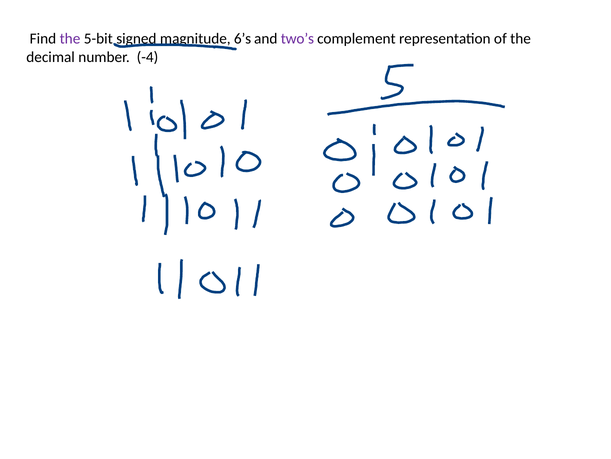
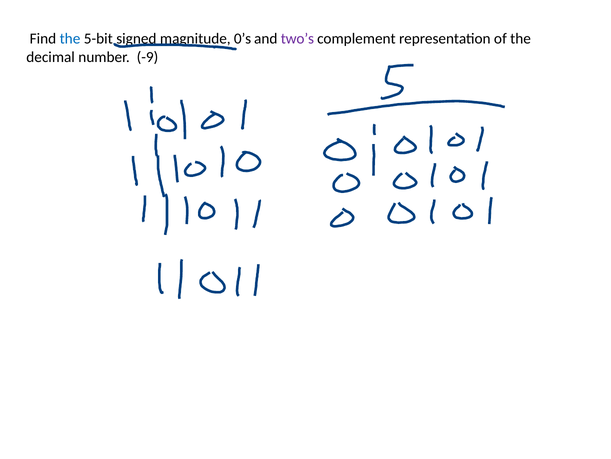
the colour: purple -> blue (70, 39)
6’s: 6’s -> 0’s (243, 39)
-4: -4 -> -9 (148, 57)
